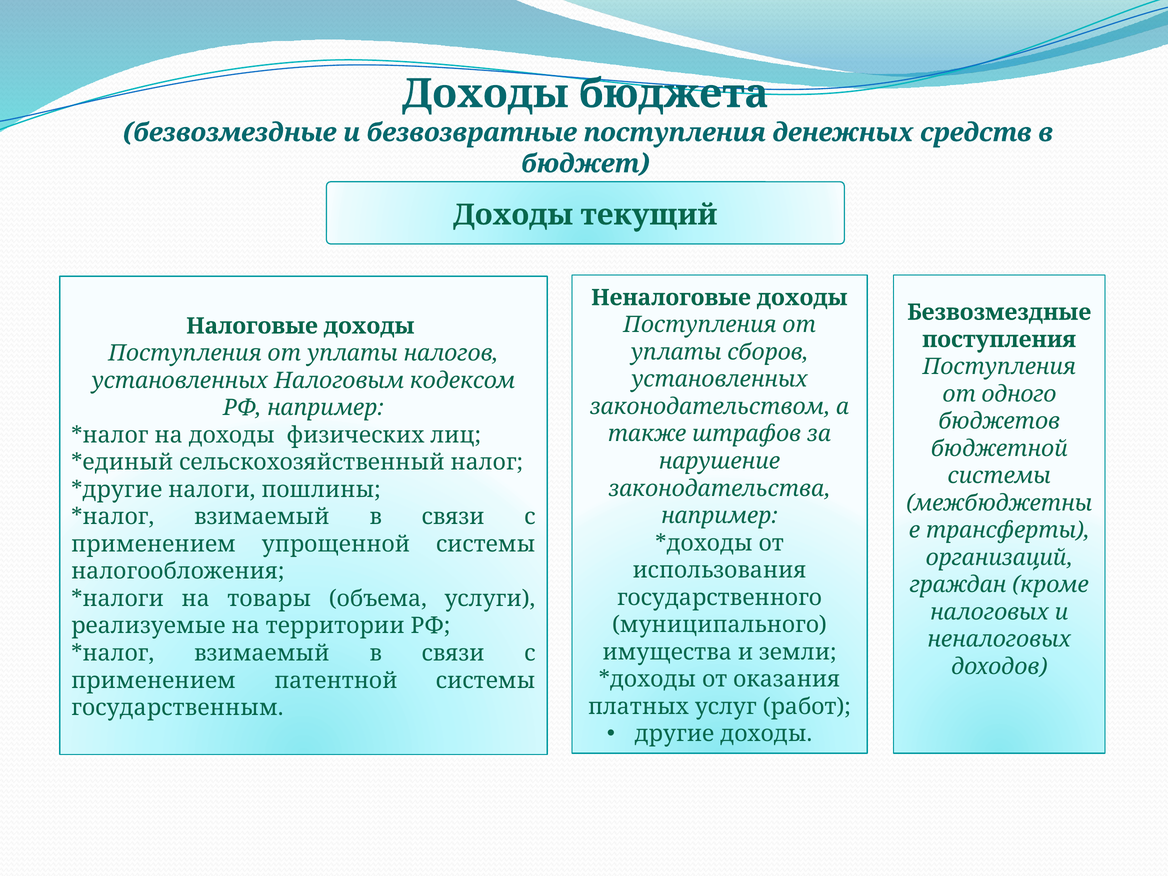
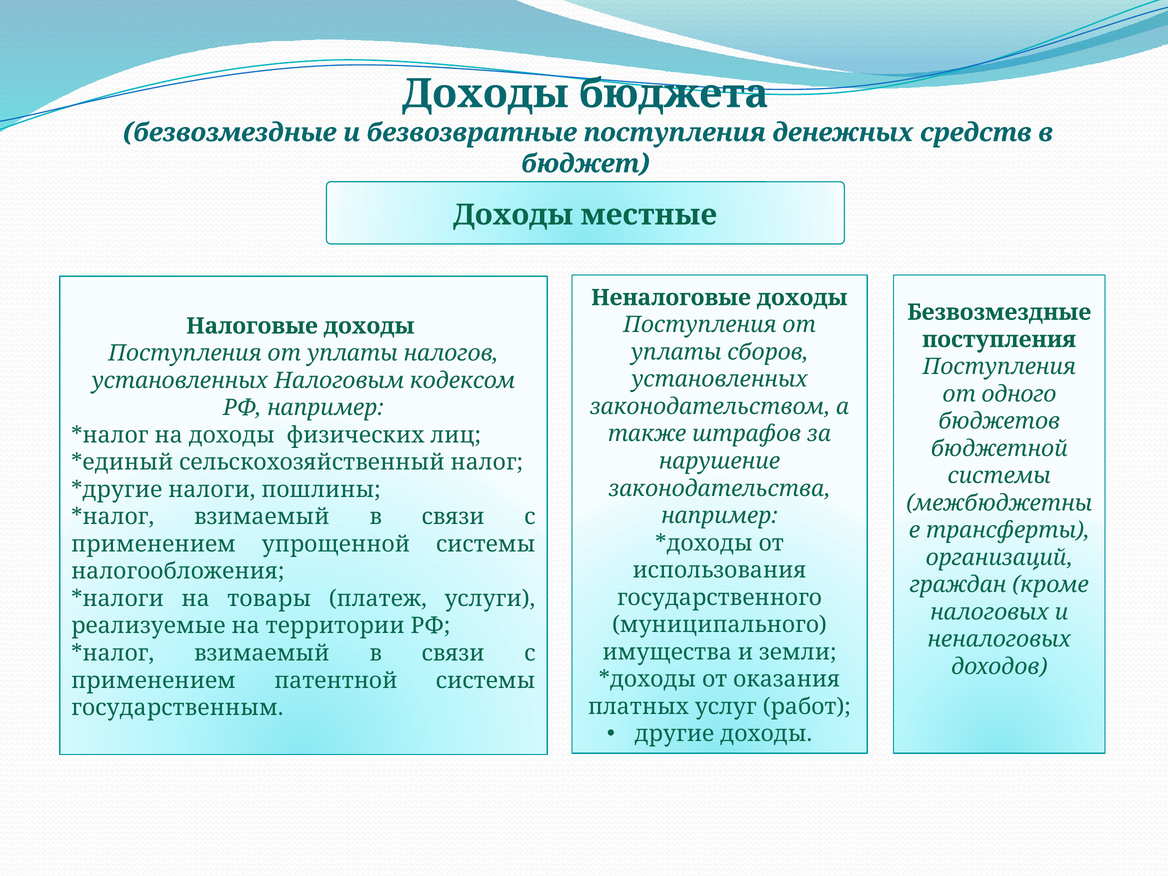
текущий: текущий -> местные (649, 215)
объема: объема -> платеж (378, 599)
